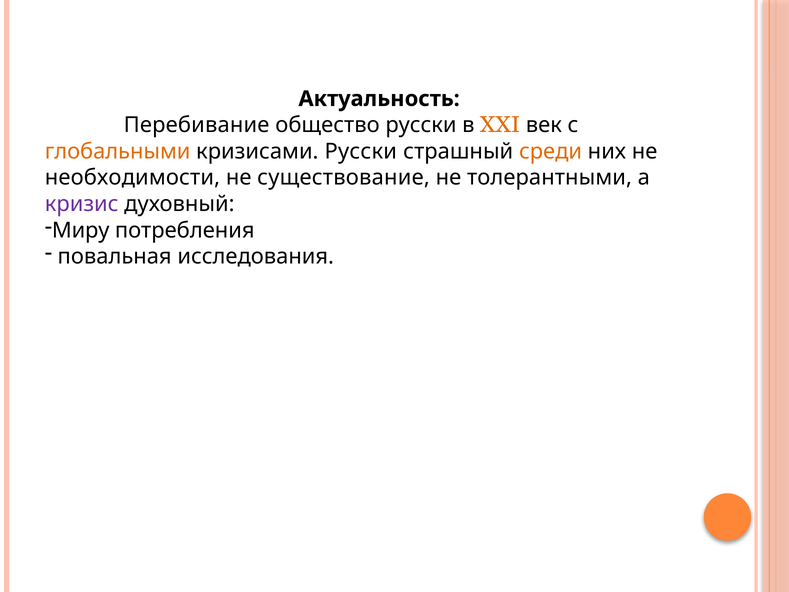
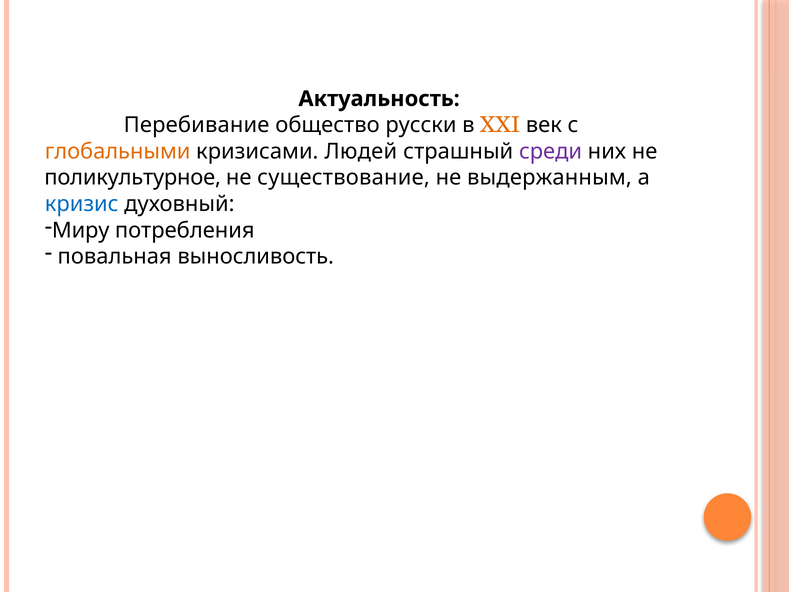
кризисами Русски: Русски -> Людей (361, 151)
среди colour: orange -> purple (551, 151)
необходимости: необходимости -> поликультурное (133, 178)
толерантными: толерантными -> выдержанным (549, 178)
кризис colour: purple -> blue (82, 204)
исследования: исследования -> выносливость (256, 257)
